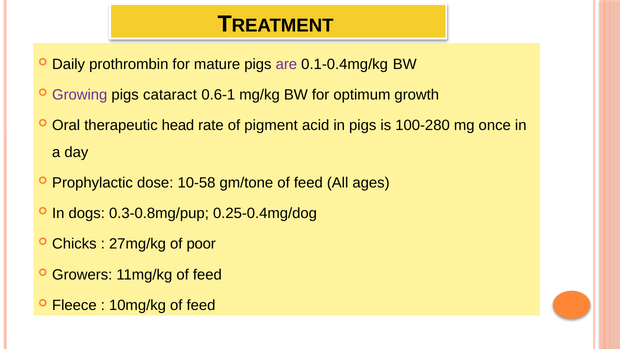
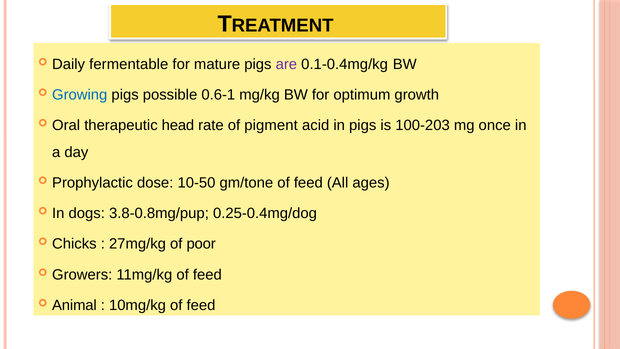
prothrombin: prothrombin -> fermentable (129, 64)
Growing colour: purple -> blue (80, 95)
cataract: cataract -> possible (170, 95)
100-280: 100-280 -> 100-203 (423, 125)
10-58: 10-58 -> 10-50 (196, 183)
0.3-0.8mg/pup: 0.3-0.8mg/pup -> 3.8-0.8mg/pup (159, 213)
Fleece: Fleece -> Animal (74, 305)
